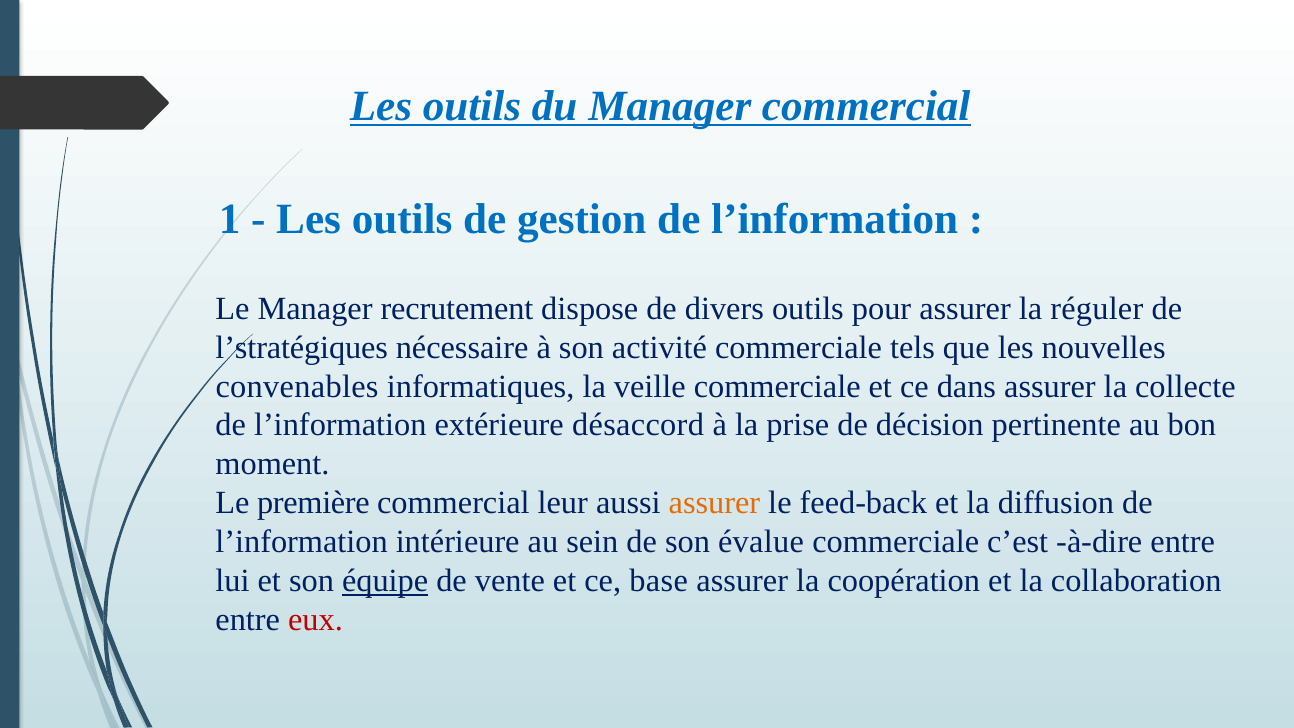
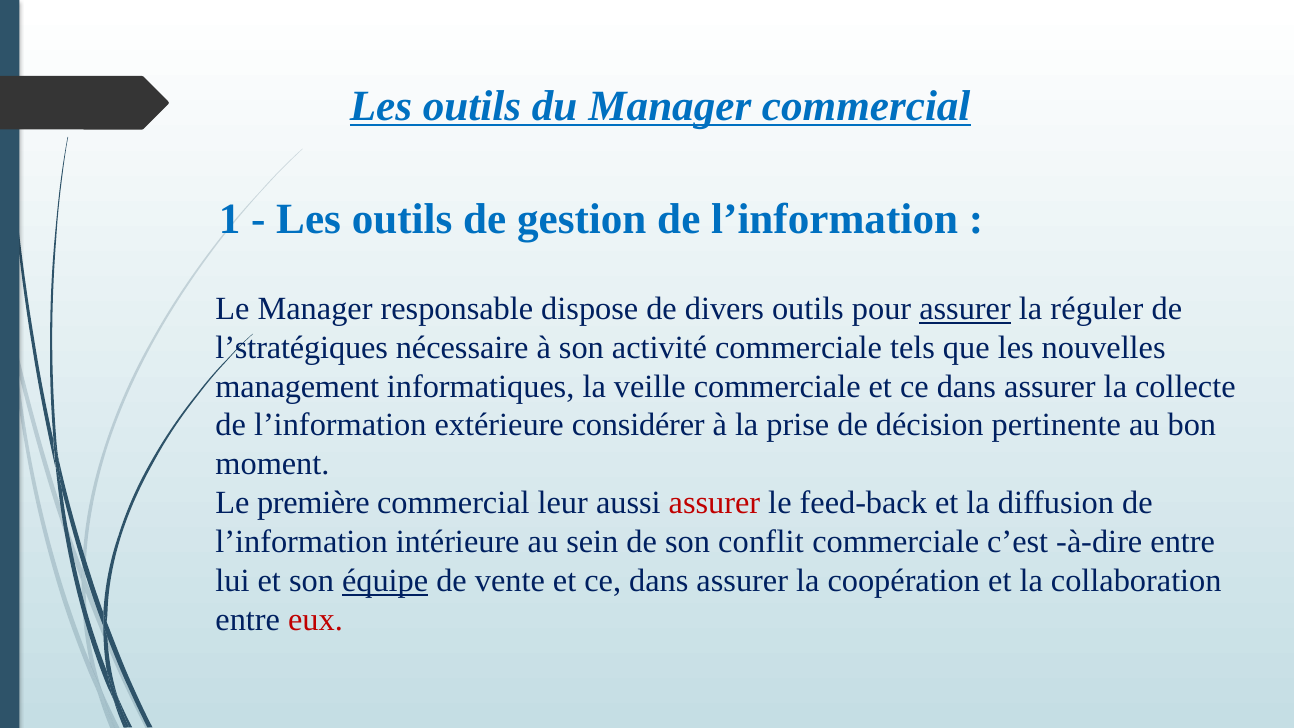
recrutement: recrutement -> responsable (457, 309)
assurer underline: none -> present (965, 309)
convenables: convenables -> management (297, 386)
désaccord: désaccord -> considérer (638, 425)
assurer colour: orange -> red (714, 503)
évalue: évalue -> conflit (761, 542)
vente et ce base: base -> dans (659, 581)
